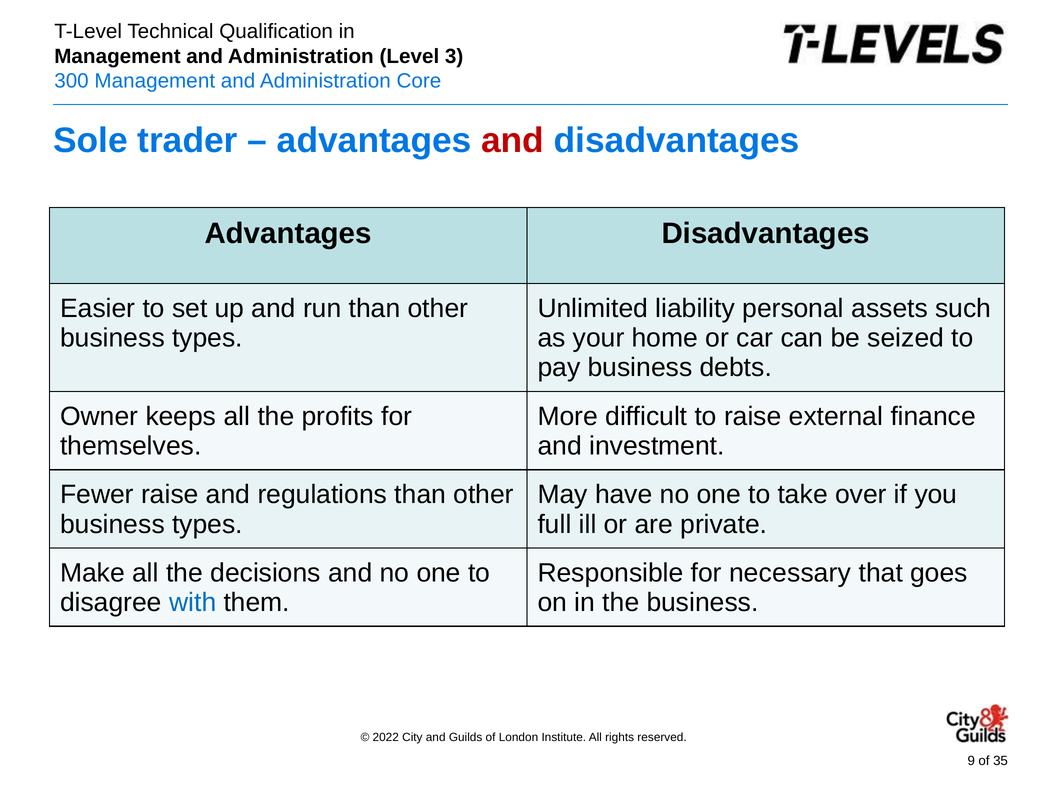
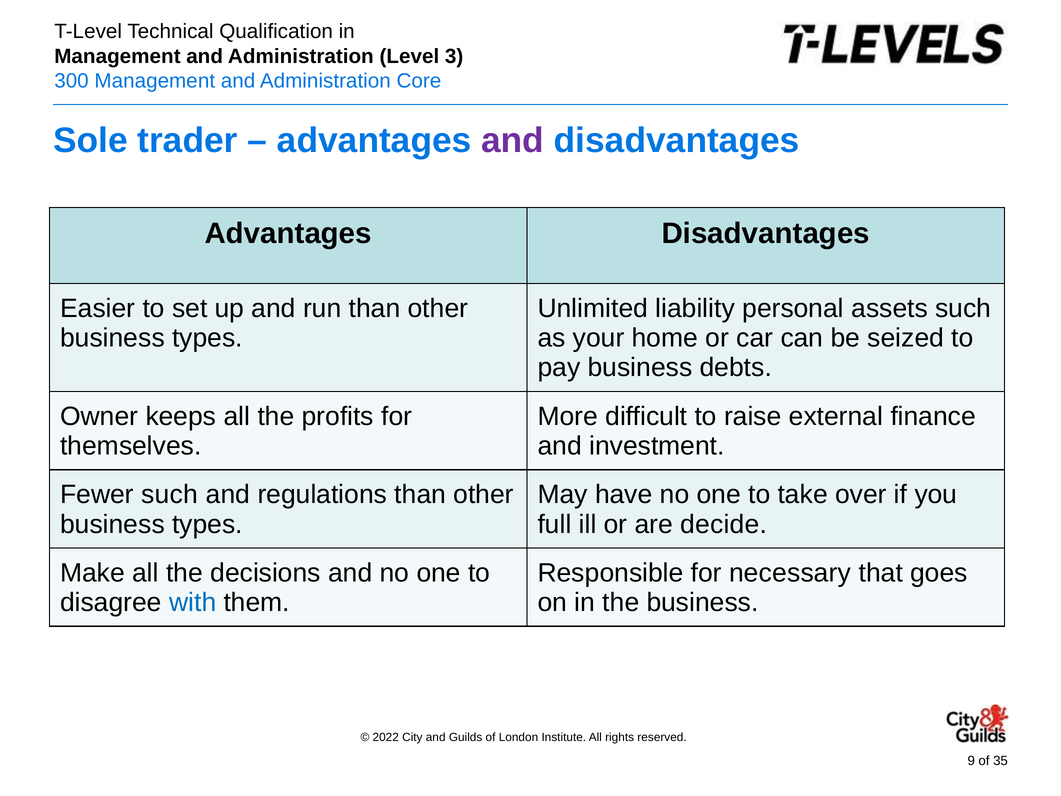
and colour: red -> purple (513, 141)
Fewer raise: raise -> such (170, 494)
private: private -> decide (724, 524)
